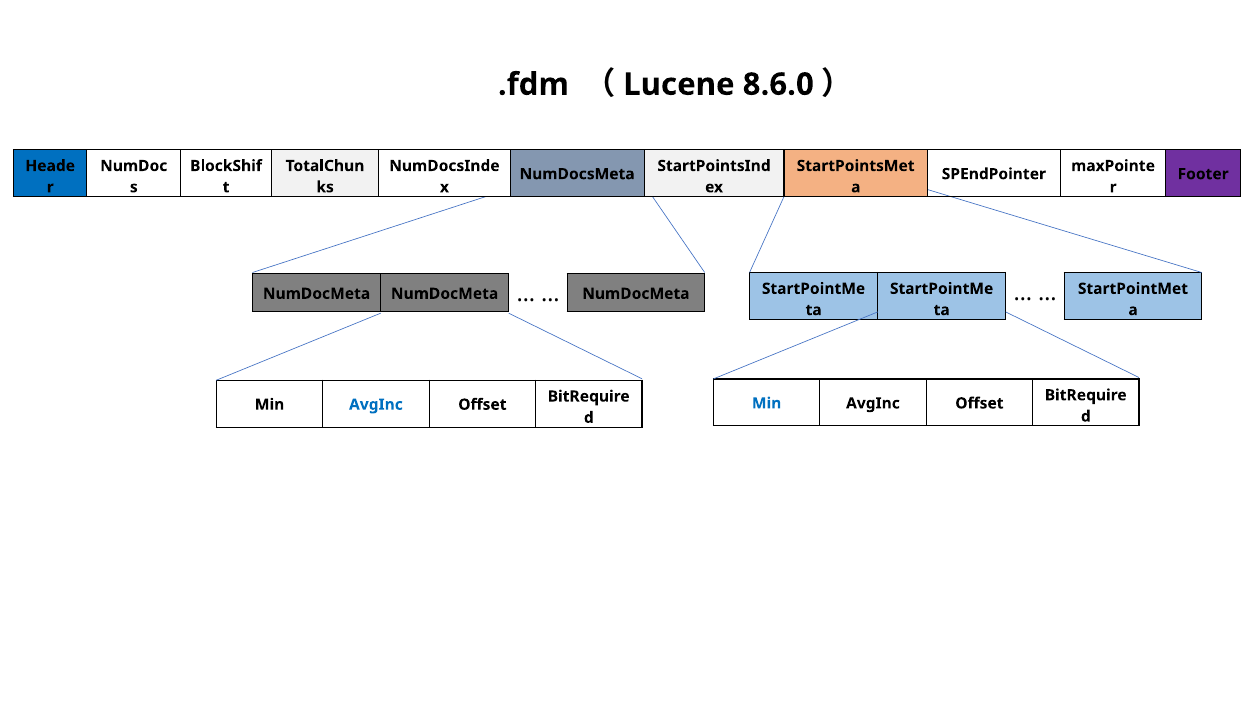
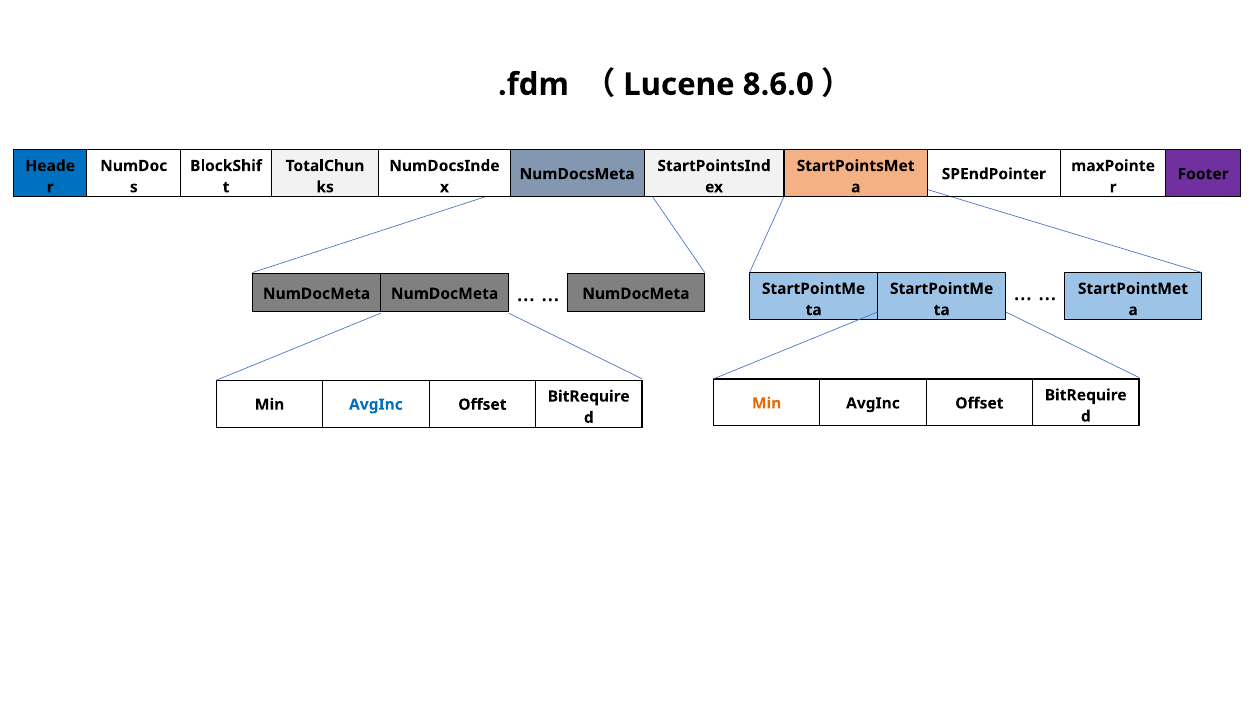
Min colour: blue -> orange (767, 403)
